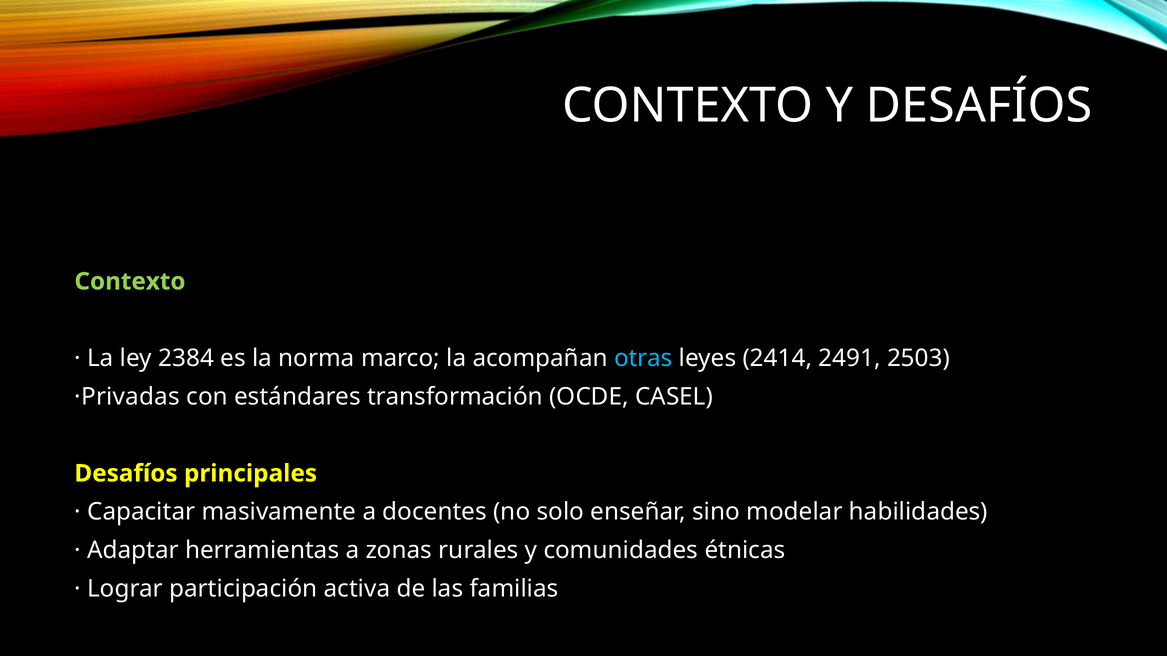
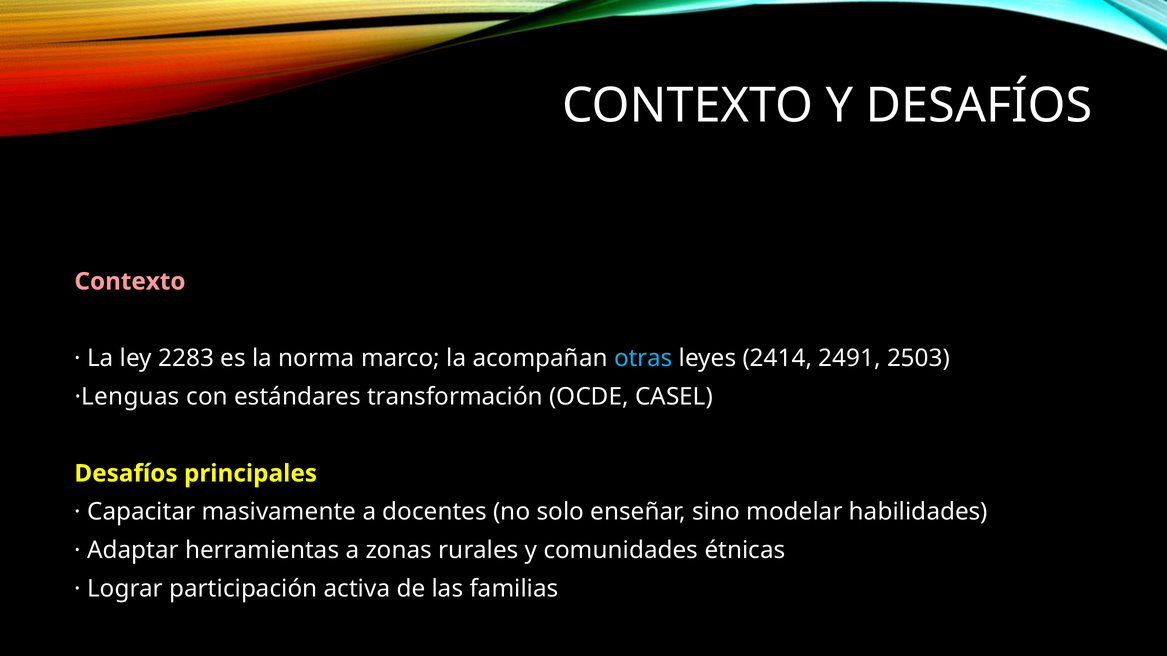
Contexto colour: light green -> pink (130, 282)
2384: 2384 -> 2283 (186, 359)
·Privadas: ·Privadas -> ·Lenguas (127, 397)
